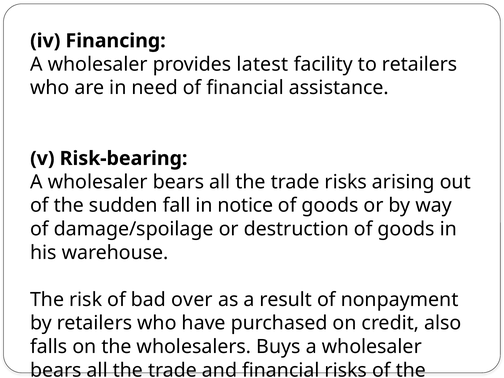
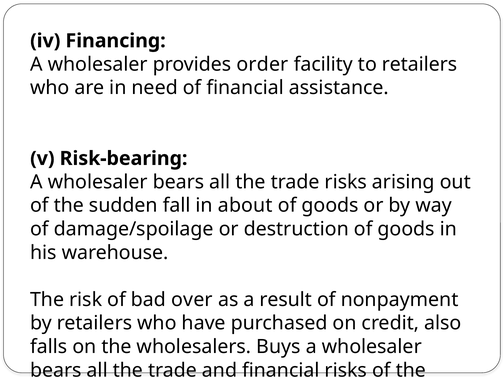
latest: latest -> order (262, 64)
notice: notice -> about (245, 206)
